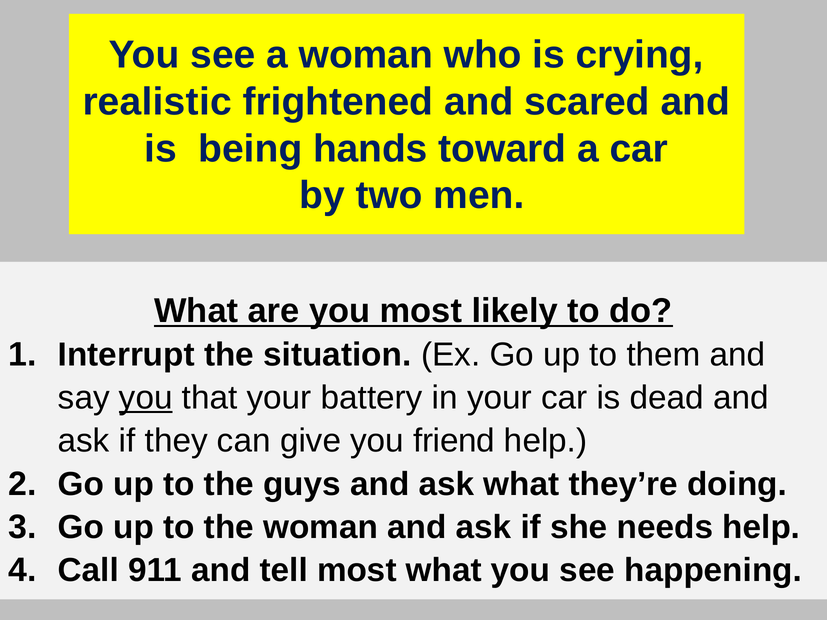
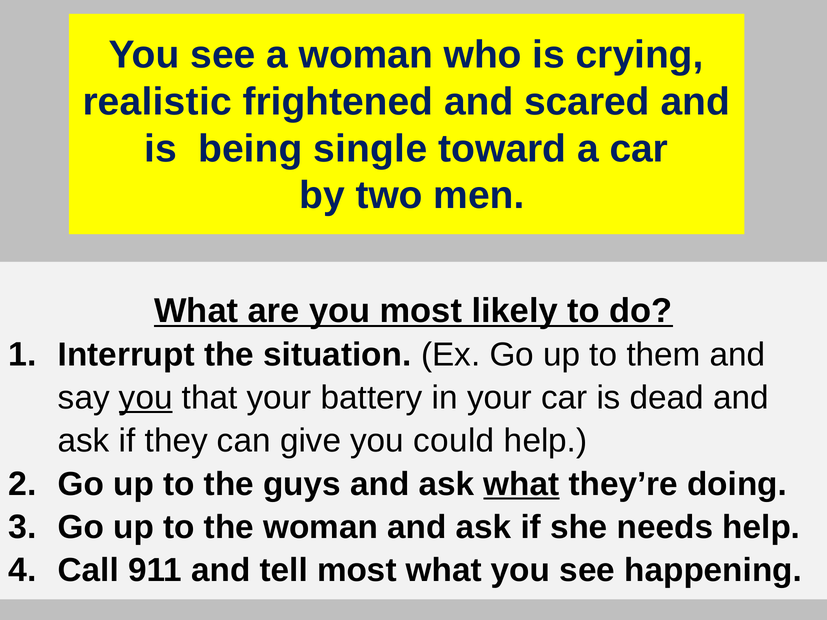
hands: hands -> single (370, 149)
friend: friend -> could (454, 441)
what underline: none -> present (521, 484)
